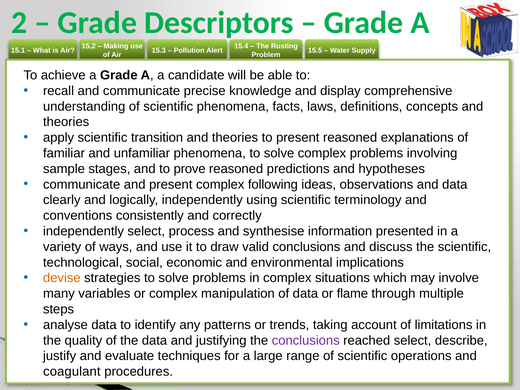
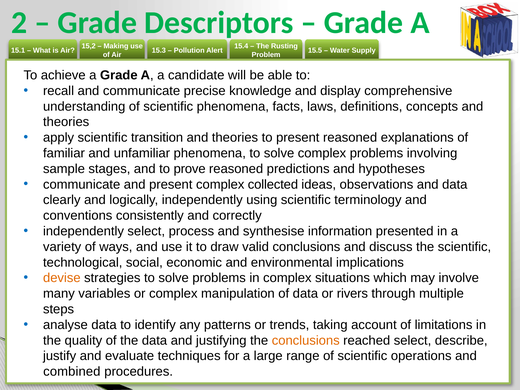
following: following -> collected (273, 184)
flame: flame -> rivers (352, 294)
conclusions colour: purple -> orange (306, 340)
coagulant: coagulant -> combined (72, 372)
